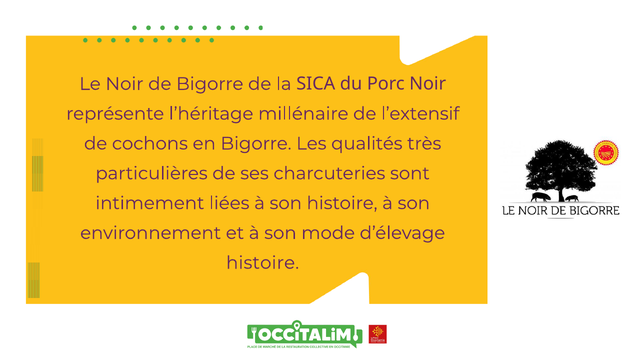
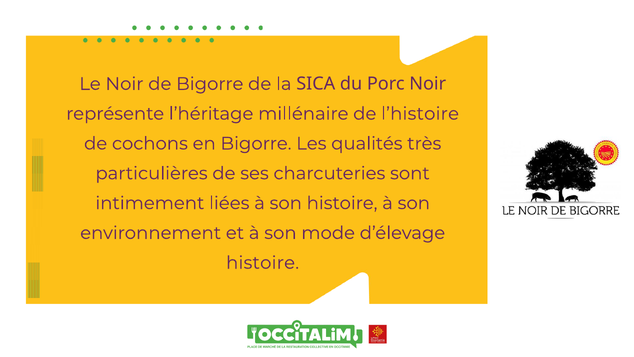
l’extensif: l’extensif -> l’histoire (420, 114)
